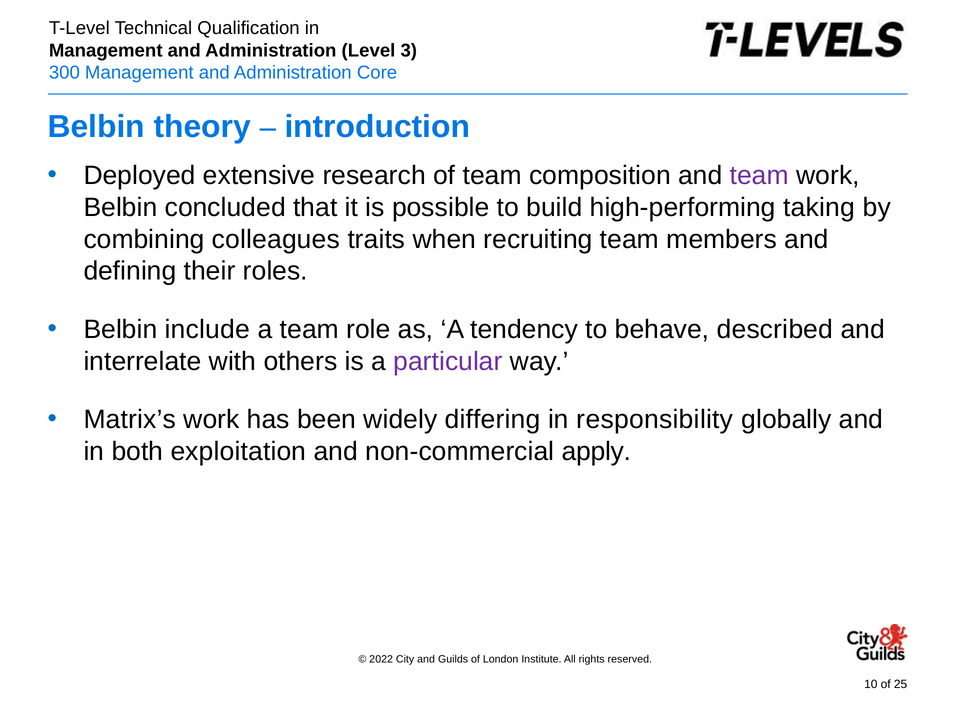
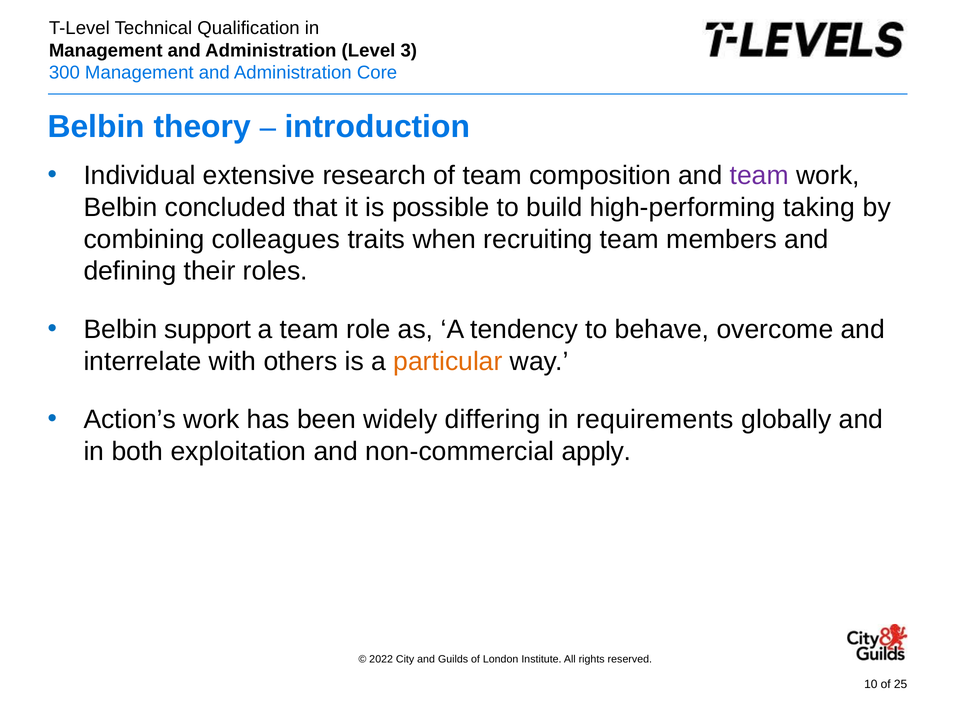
Deployed: Deployed -> Individual (140, 176)
include: include -> support (208, 330)
described: described -> overcome (775, 330)
particular colour: purple -> orange (448, 361)
Matrix’s: Matrix’s -> Action’s (130, 420)
responsibility: responsibility -> requirements (655, 420)
